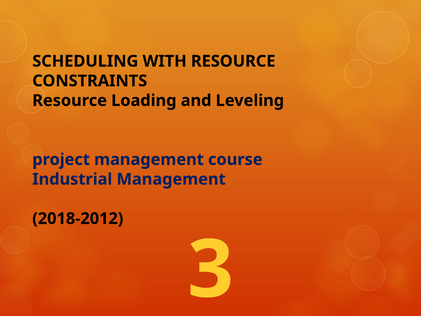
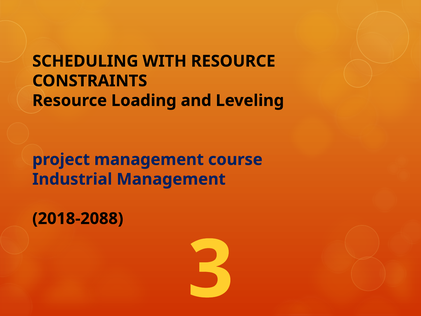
2018-2012: 2018-2012 -> 2018-2088 (78, 218)
